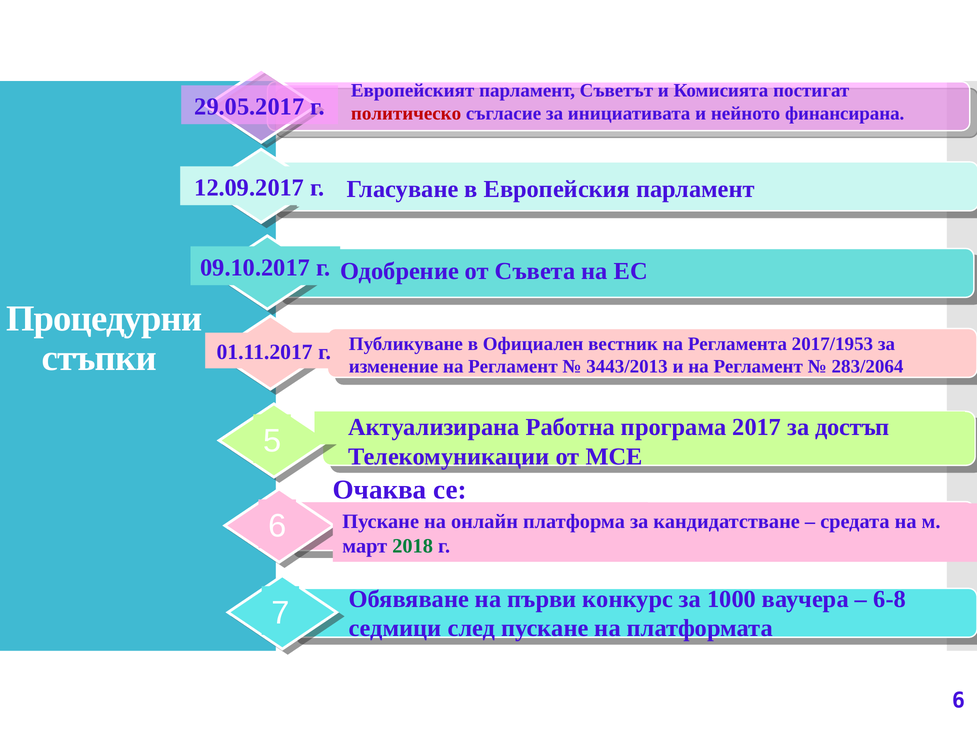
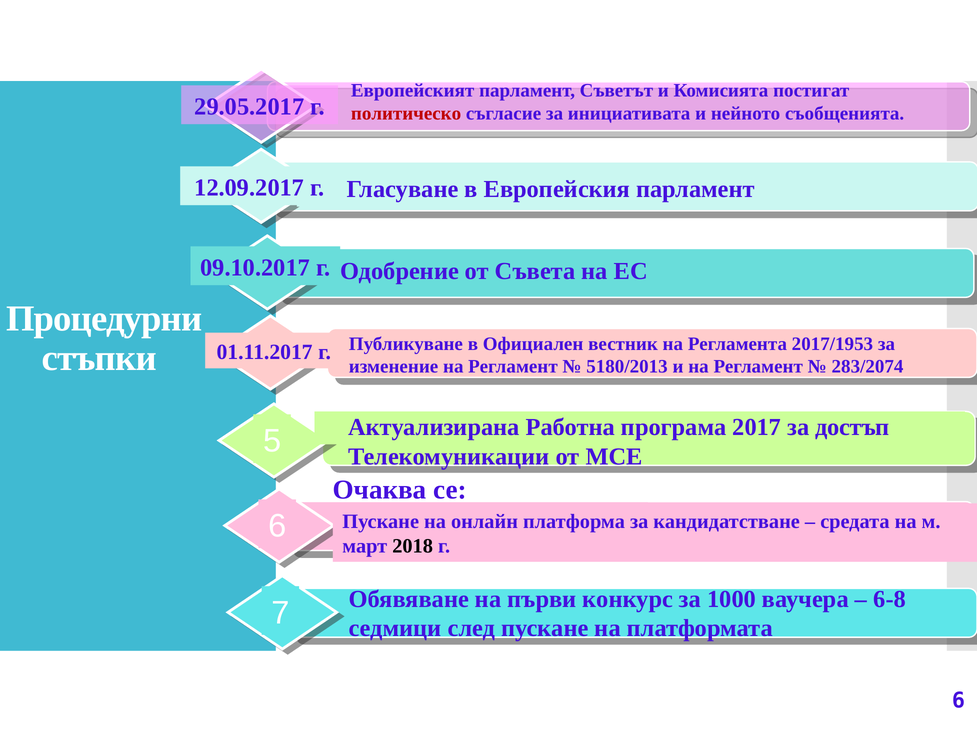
финансирана: финансирана -> съобщенията (845, 113)
3443/2013: 3443/2013 -> 5180/2013 (627, 367)
283/2064: 283/2064 -> 283/2074 (868, 367)
2018 colour: green -> black (413, 546)
